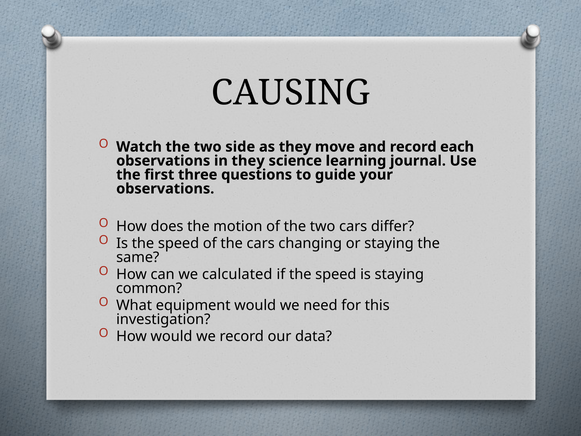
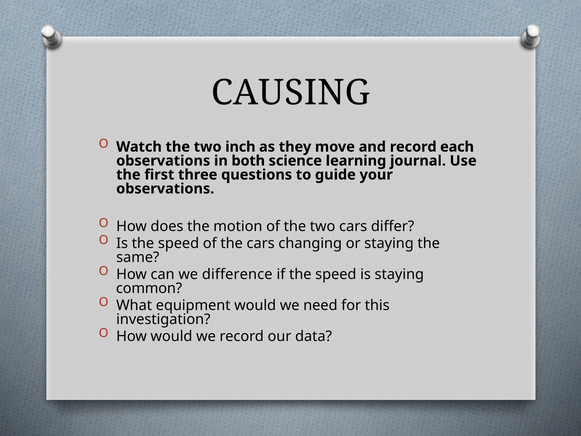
side: side -> inch (240, 147)
in they: they -> both (248, 161)
calculated: calculated -> difference (237, 274)
